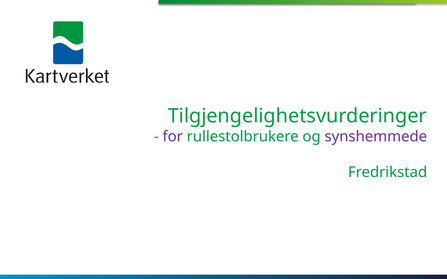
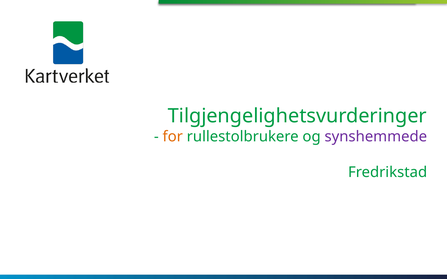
for colour: purple -> orange (173, 137)
